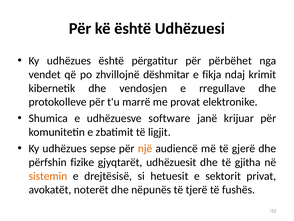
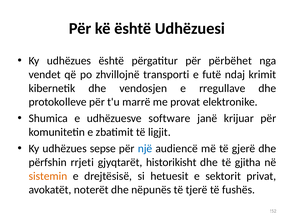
dëshmitar: dëshmitar -> transporti (166, 74)
fikja: fikja -> futë (212, 74)
një colour: orange -> blue (145, 148)
fizike: fizike -> rrjeti (82, 162)
udhëzuesit: udhëzuesit -> historikisht (171, 162)
